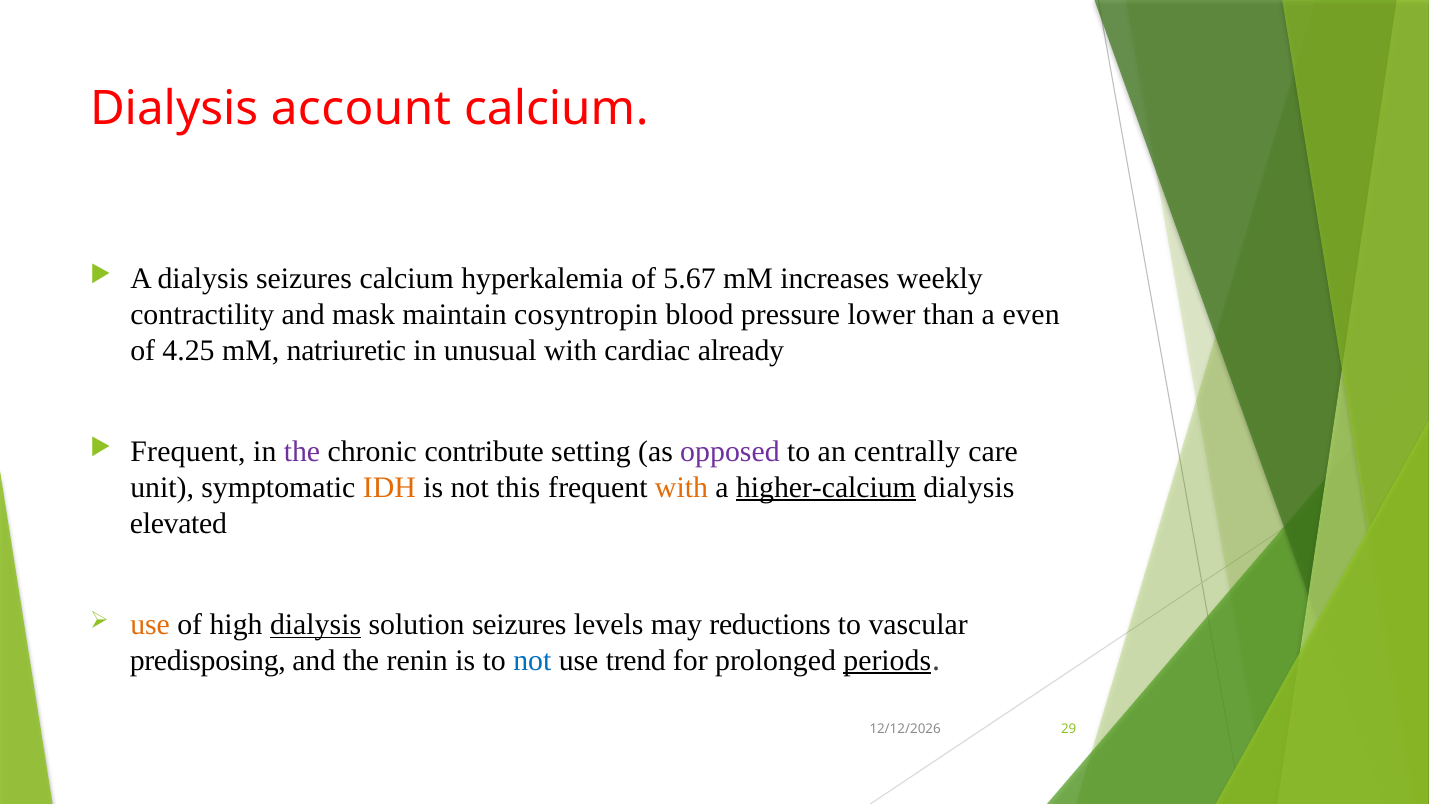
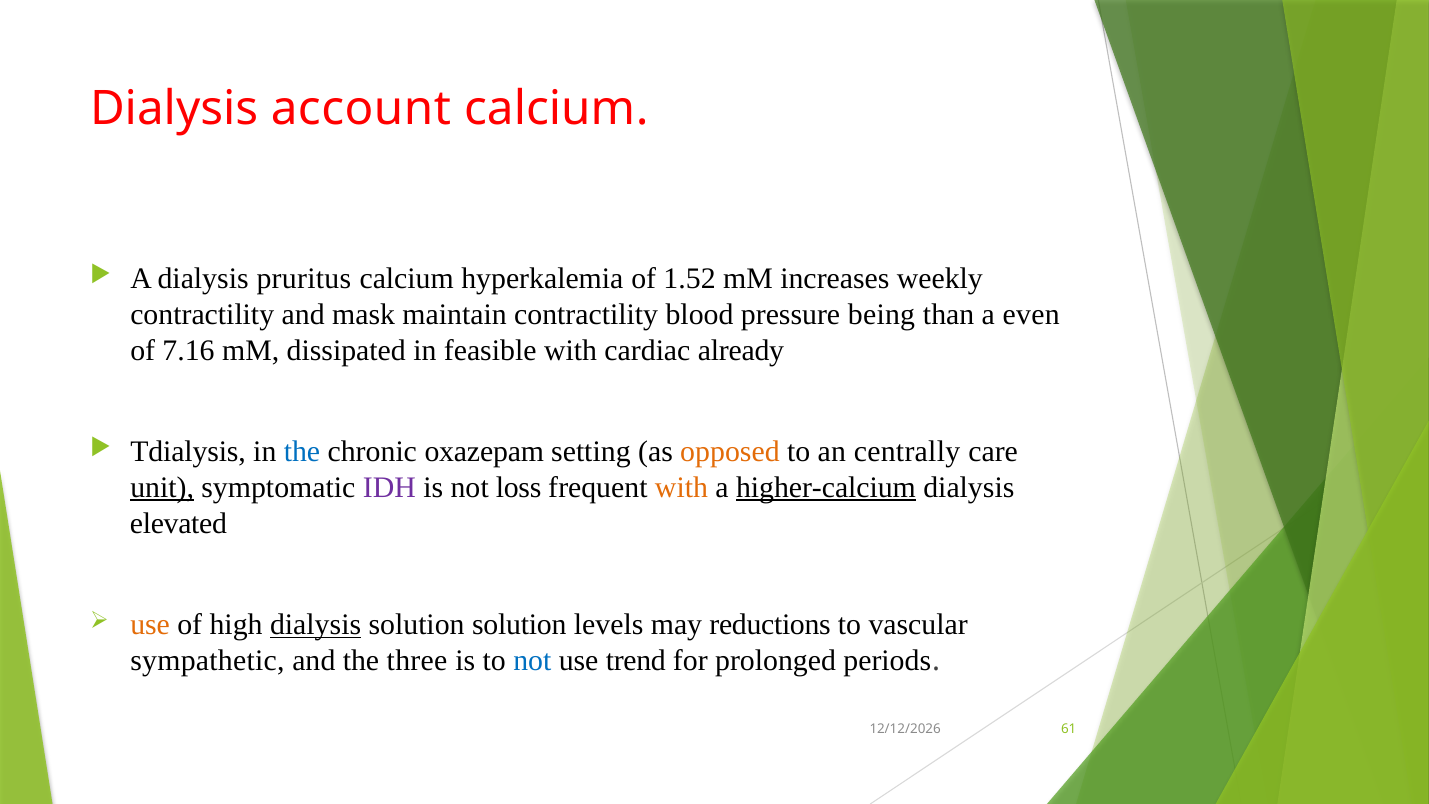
dialysis seizures: seizures -> pruritus (304, 279)
5.67: 5.67 -> 1.52 (690, 279)
maintain cosyntropin: cosyntropin -> contractility (586, 314)
lower: lower -> being (881, 314)
4.25: 4.25 -> 7.16 (189, 350)
natriuretic: natriuretic -> dissipated (346, 350)
unusual: unusual -> feasible (490, 350)
Frequent: Frequent -> Tdialysis (188, 452)
the colour: purple -> blue (302, 452)
contribute: contribute -> oxazepam (484, 452)
opposed colour: purple -> orange (730, 452)
unit underline: none -> present (162, 487)
IDH colour: orange -> purple (389, 487)
this: this -> loss (519, 487)
solution seizures: seizures -> solution (519, 624)
predisposing: predisposing -> sympathetic (207, 660)
renin: renin -> three (417, 660)
periods underline: present -> none (887, 660)
29: 29 -> 61 (1069, 729)
